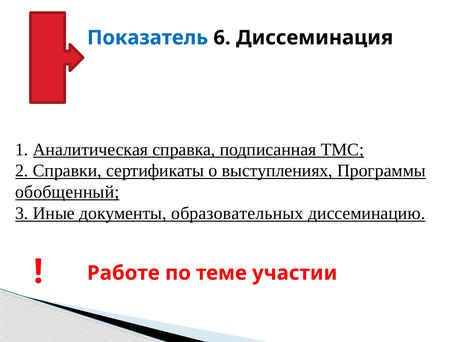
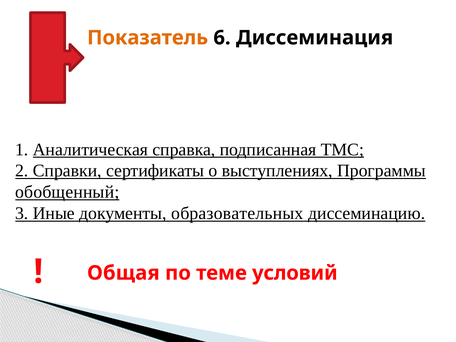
Показатель colour: blue -> orange (148, 38)
Работе: Работе -> Общая (123, 273)
участии: участии -> условий (295, 273)
